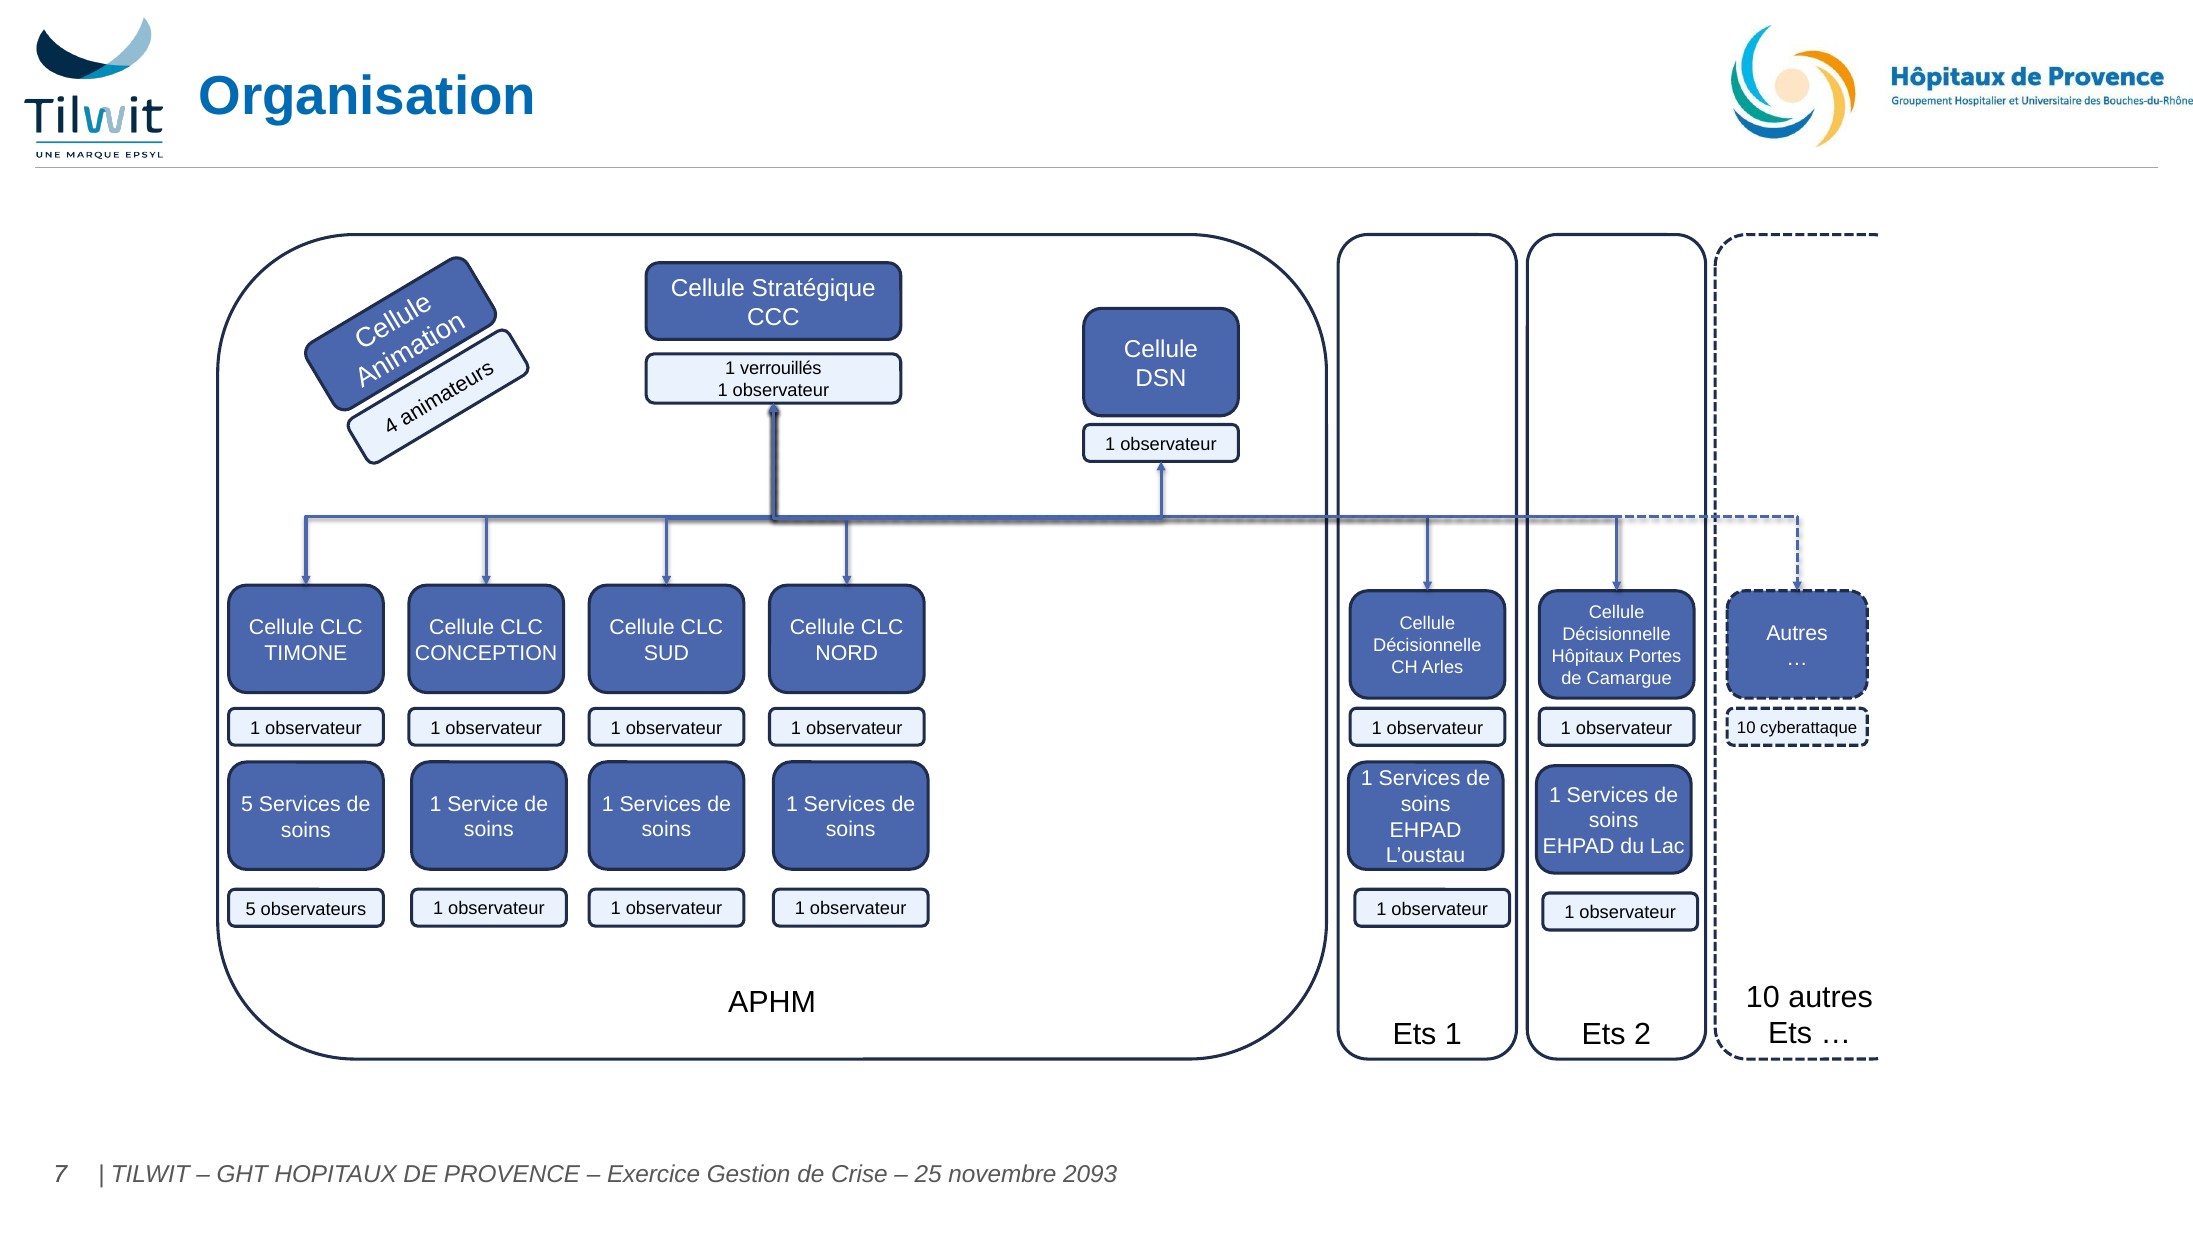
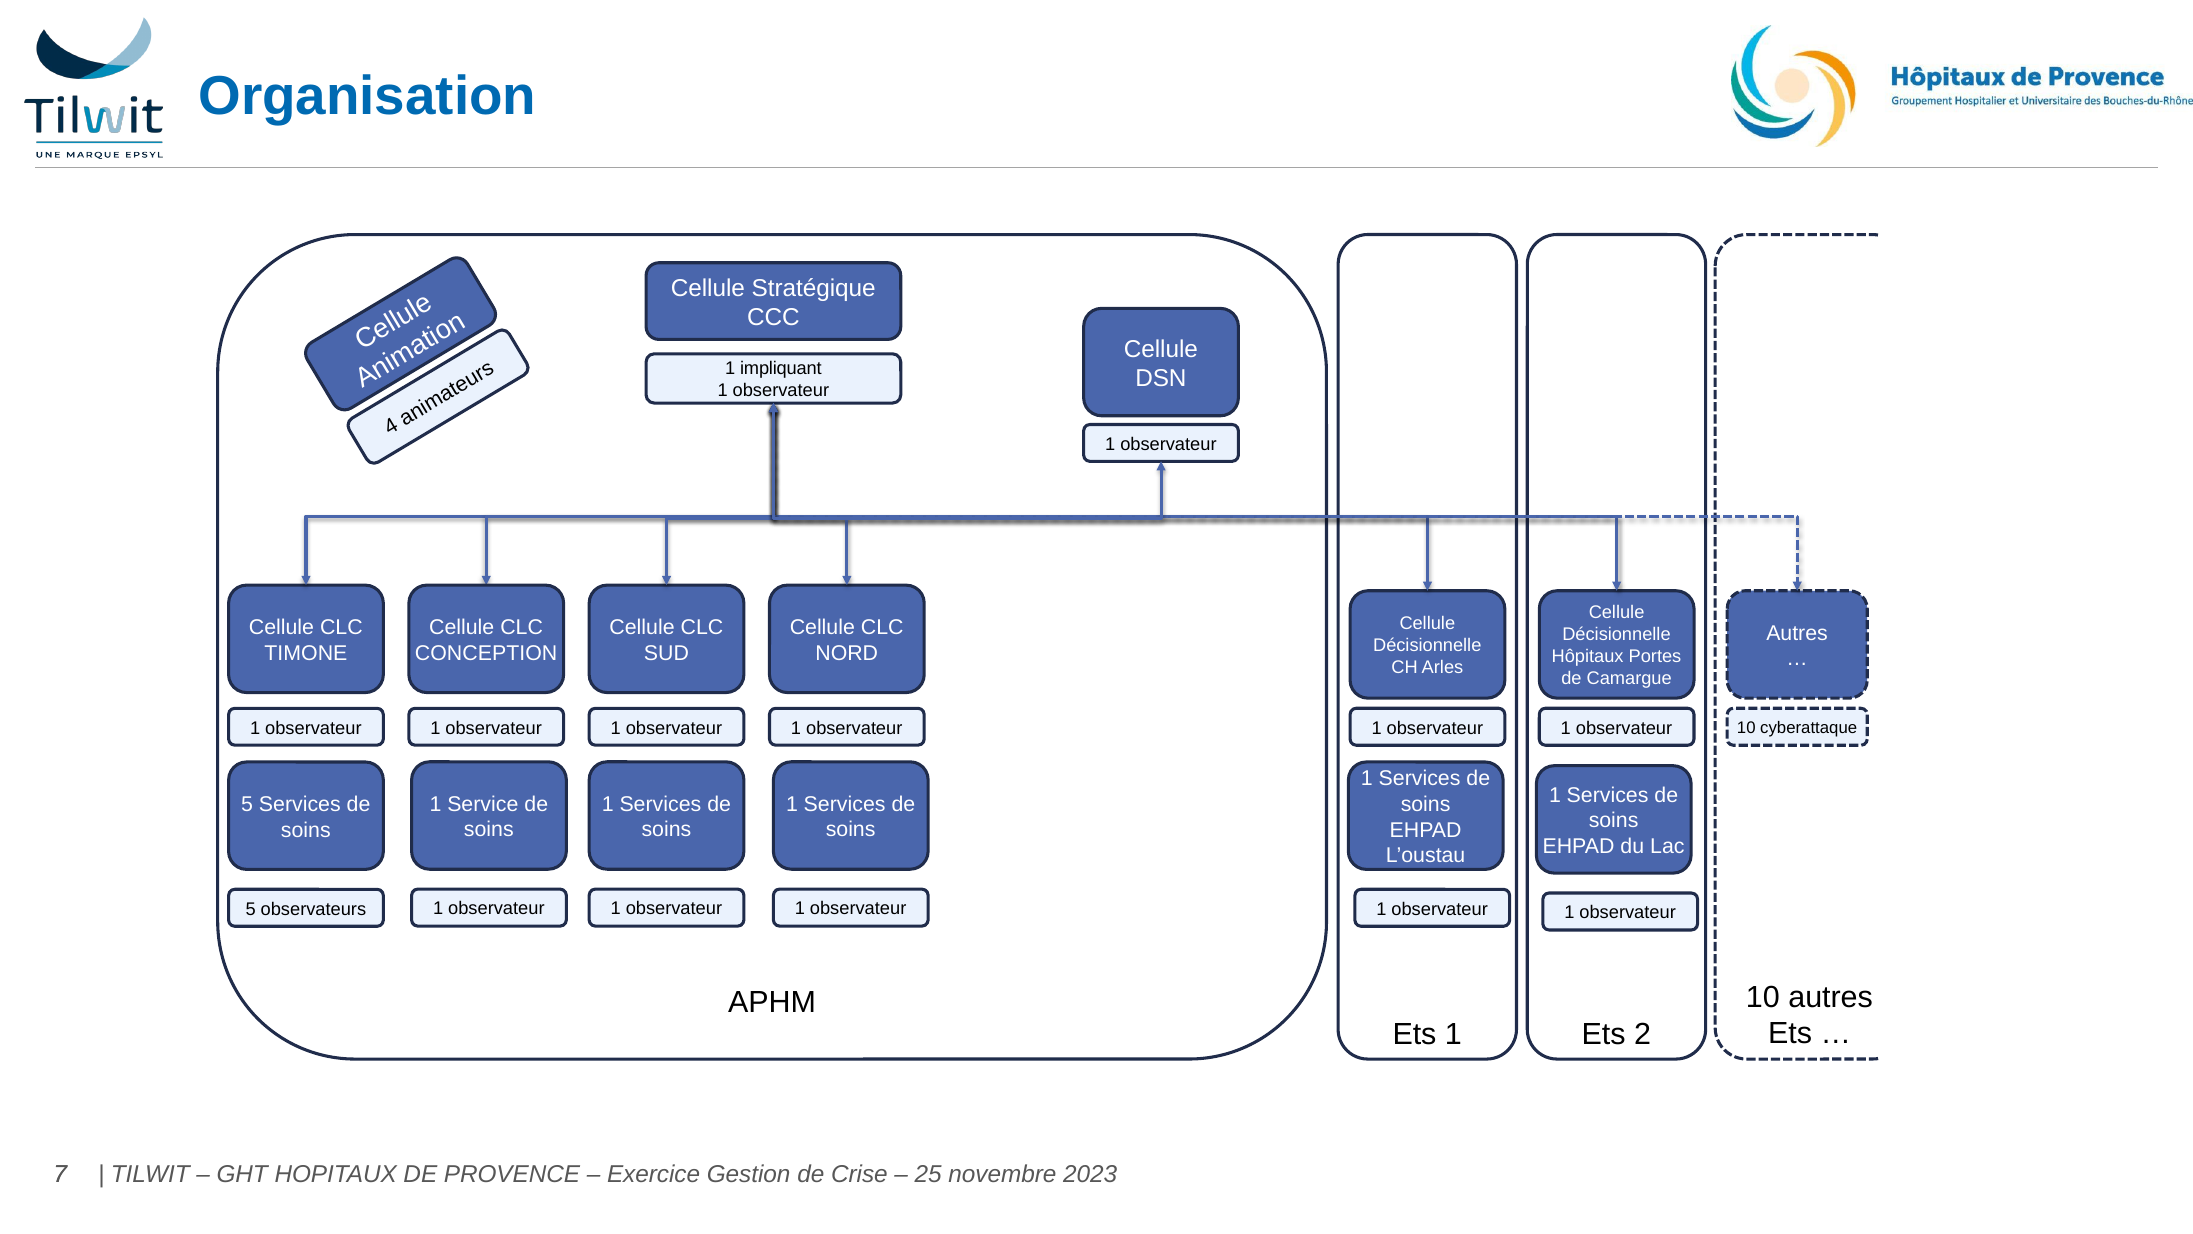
verrouillés: verrouillés -> impliquant (781, 369)
2093: 2093 -> 2023 (1090, 1174)
